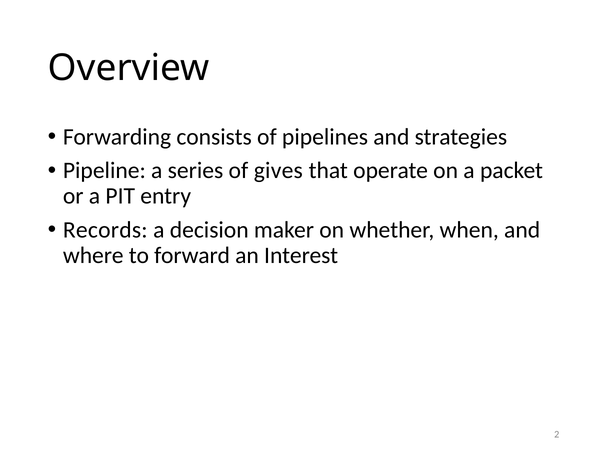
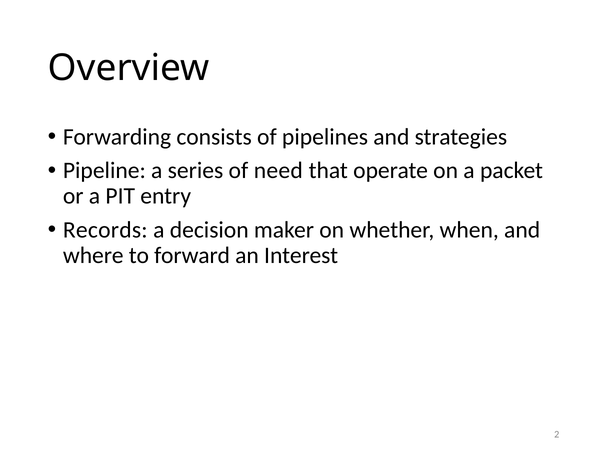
gives: gives -> need (278, 171)
